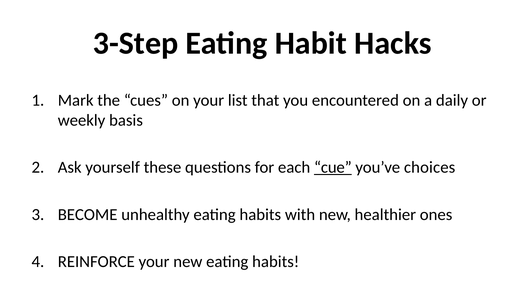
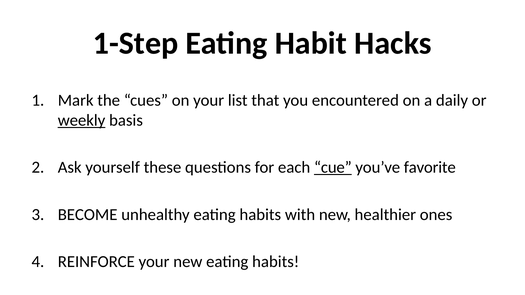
3-Step: 3-Step -> 1-Step (136, 43)
weekly underline: none -> present (82, 120)
choices: choices -> favorite (430, 168)
